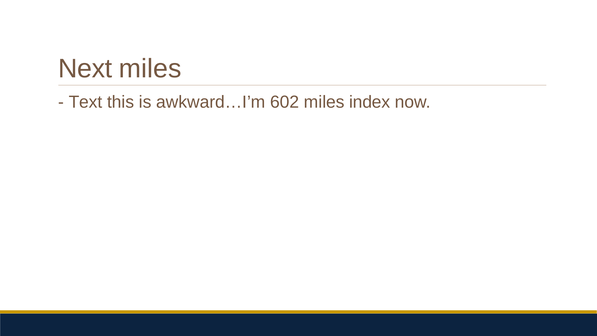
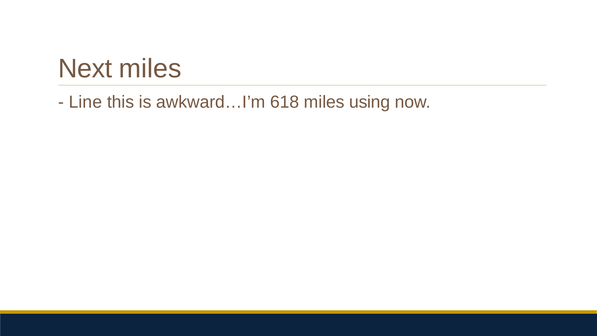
Text: Text -> Line (85, 102)
602: 602 -> 618 (285, 102)
index: index -> using (370, 102)
